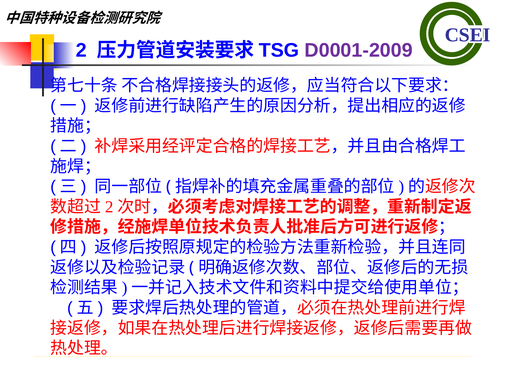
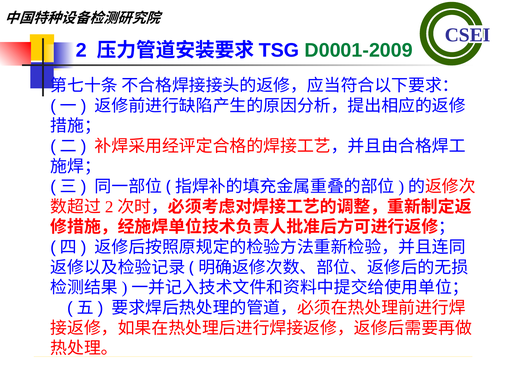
D0001-2009 colour: purple -> green (359, 50)
